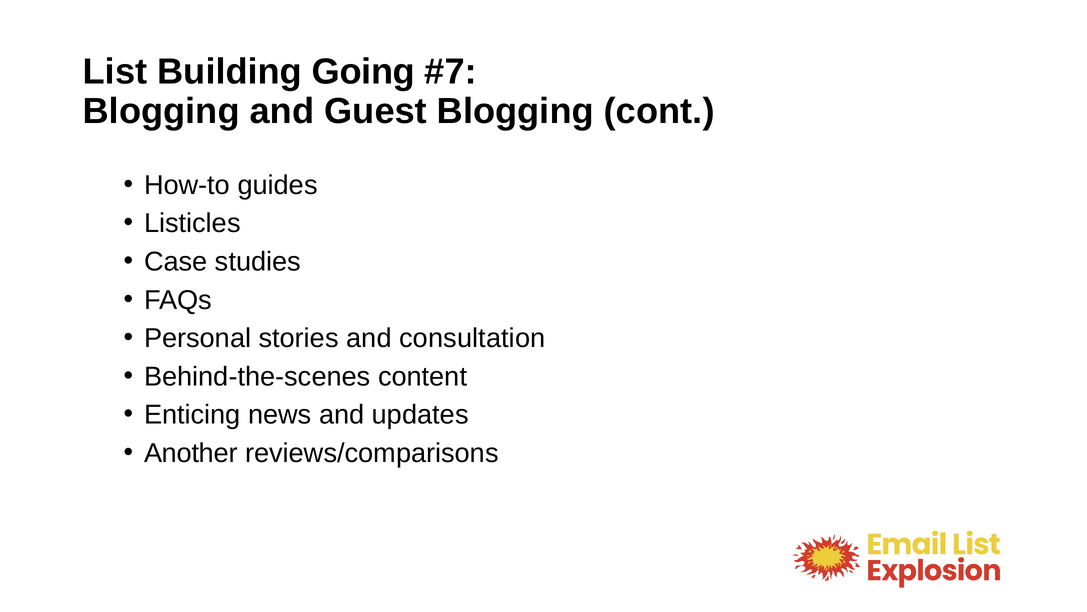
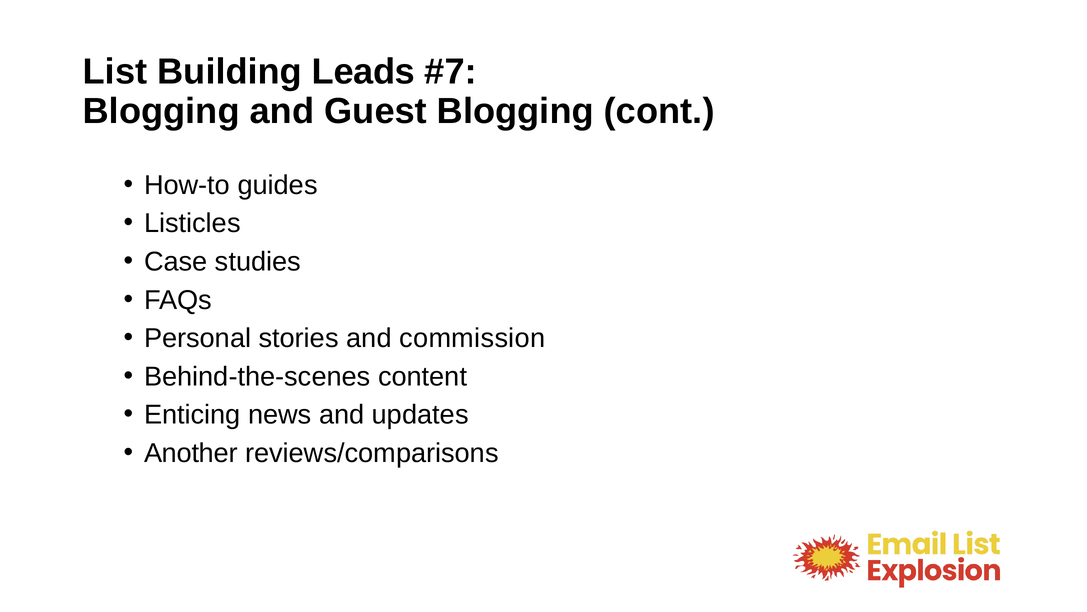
Going: Going -> Leads (363, 72)
consultation: consultation -> commission (472, 338)
